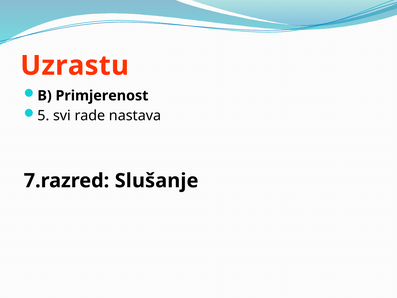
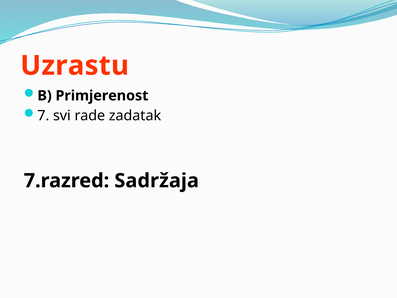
5: 5 -> 7 (43, 116)
nastava: nastava -> zadatak (135, 116)
Slušanje: Slušanje -> Sadržaja (157, 181)
